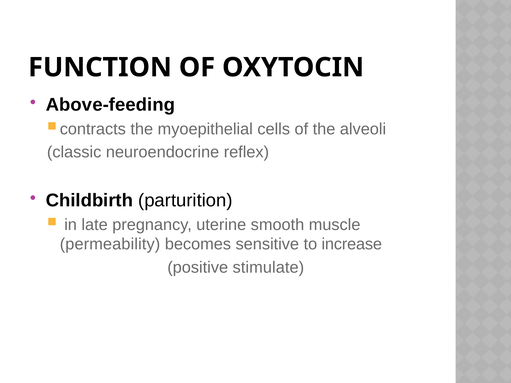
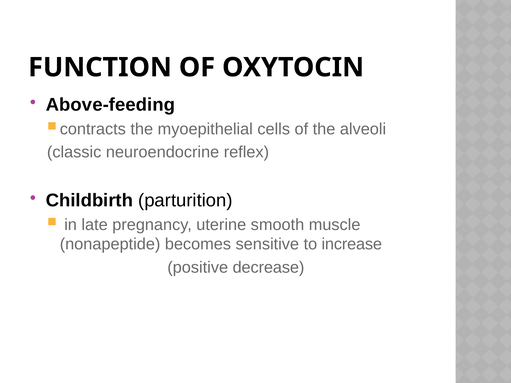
permeability: permeability -> nonapeptide (110, 244)
stimulate: stimulate -> decrease (268, 268)
